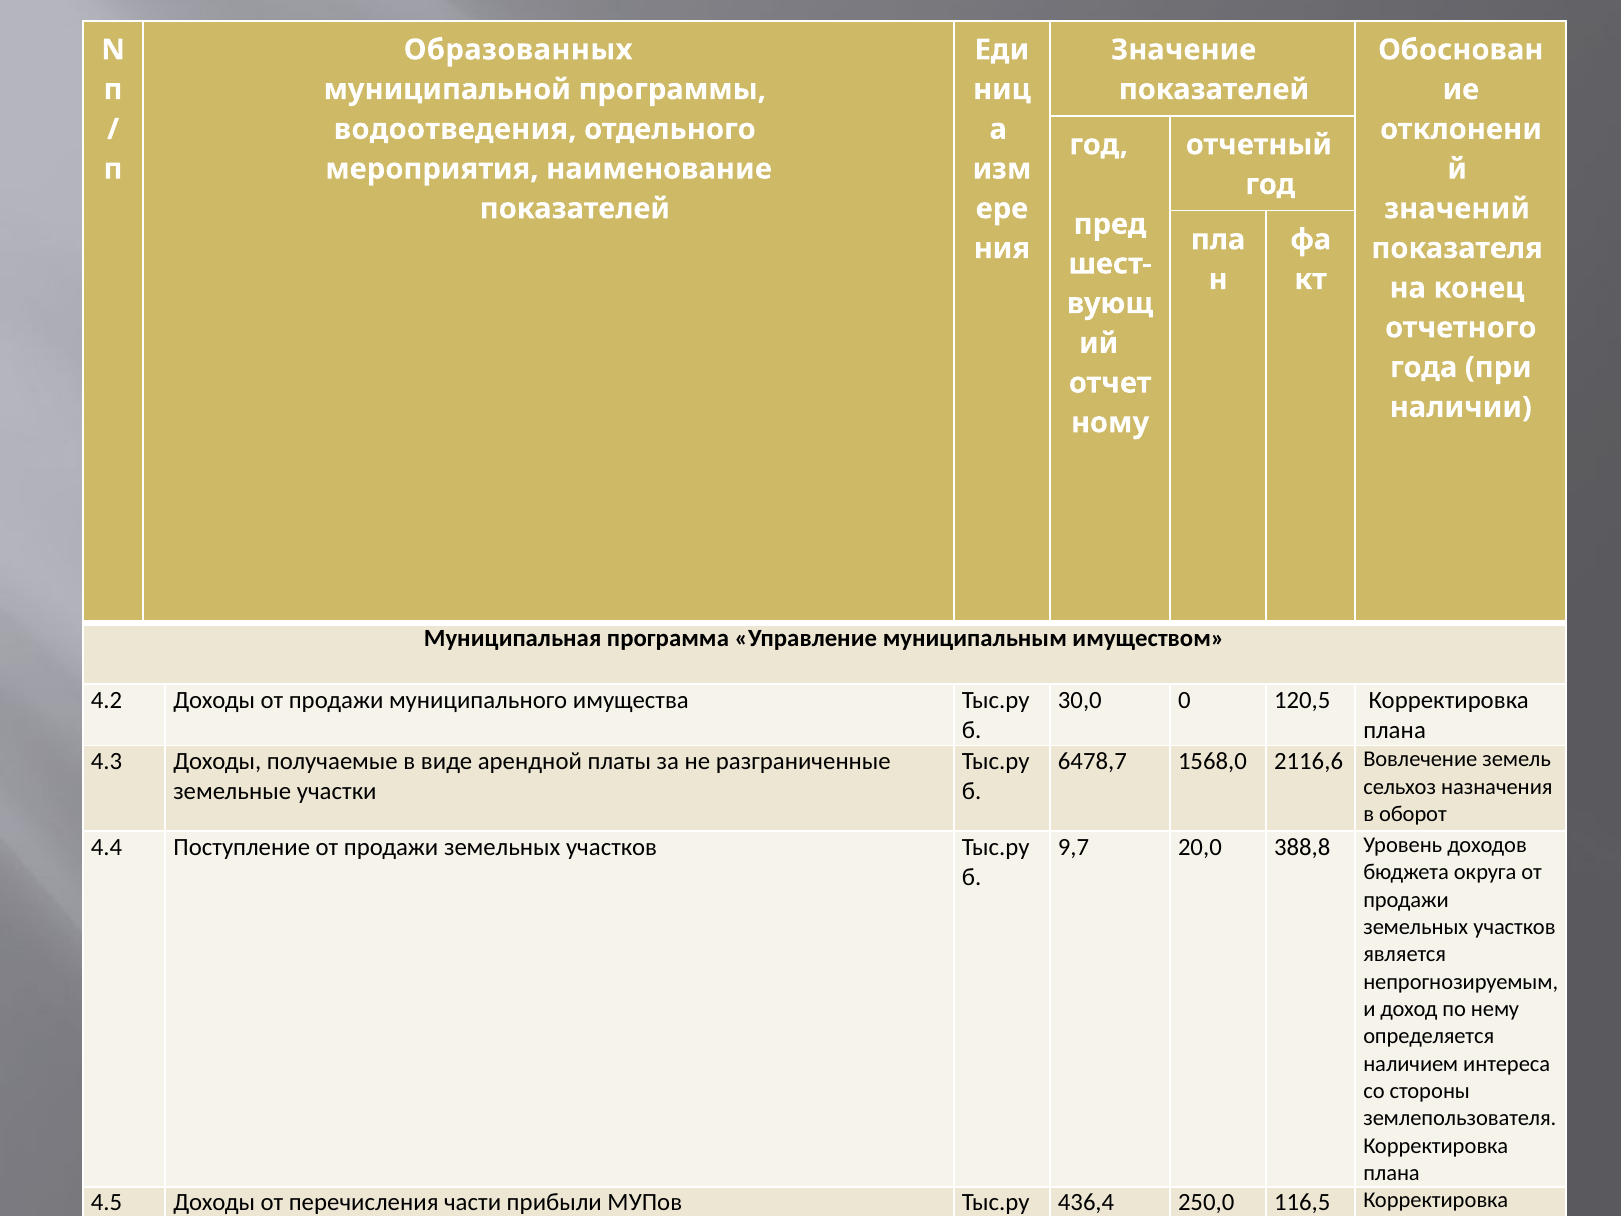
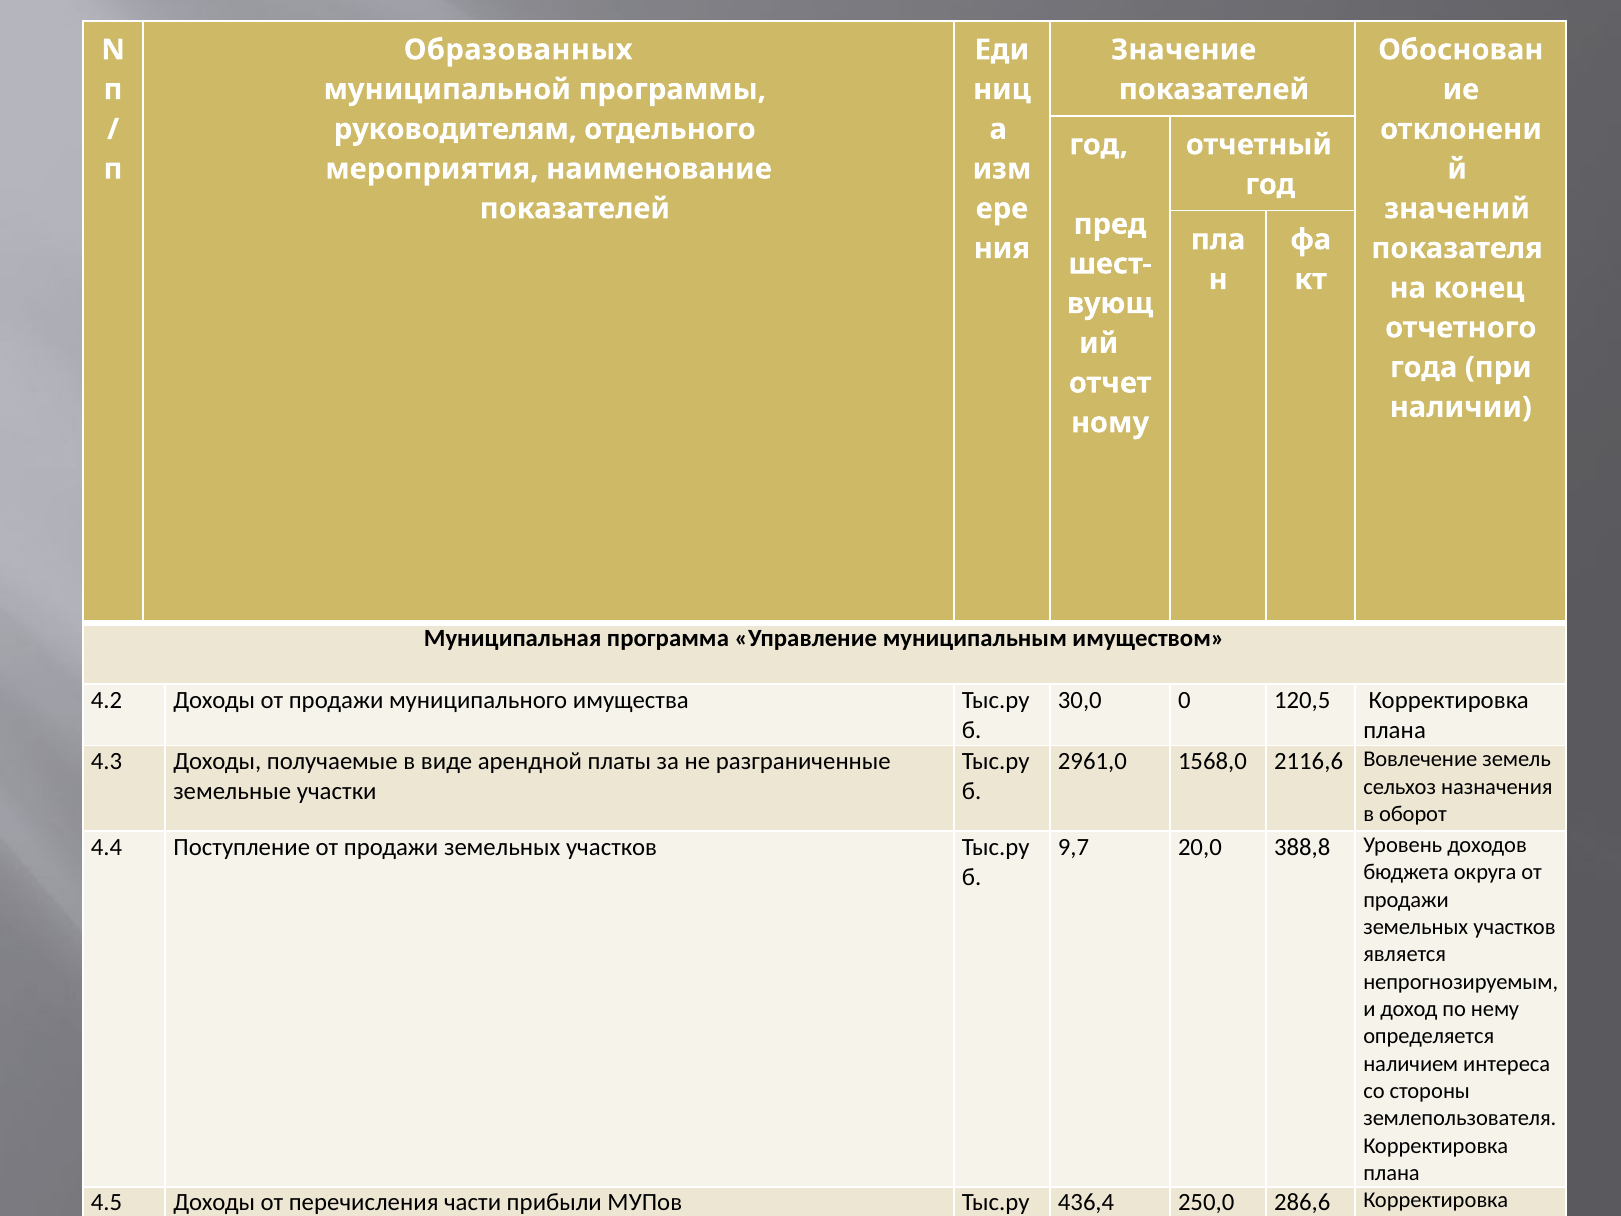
водоотведения: водоотведения -> руководителям (455, 129)
6478,7: 6478,7 -> 2961,0 (1092, 761)
116,5: 116,5 -> 286,6 (1302, 1202)
